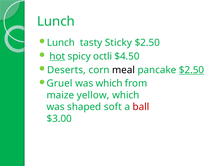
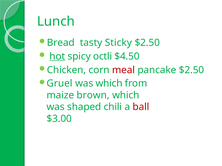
Lunch: Lunch -> Bread (61, 43)
Deserts: Deserts -> Chicken (66, 70)
meal colour: black -> red (124, 70)
$2.50 underline: present -> none (192, 70)
yellow: yellow -> brown (93, 95)
soft: soft -> chili (113, 107)
